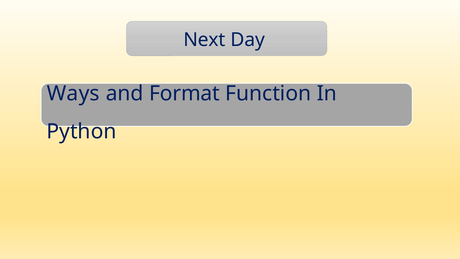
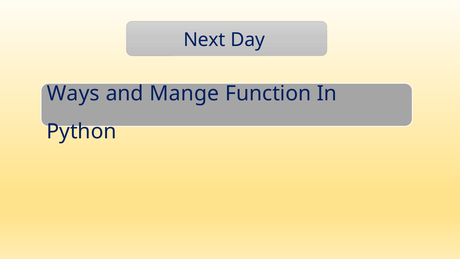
Format: Format -> Mange (184, 94)
